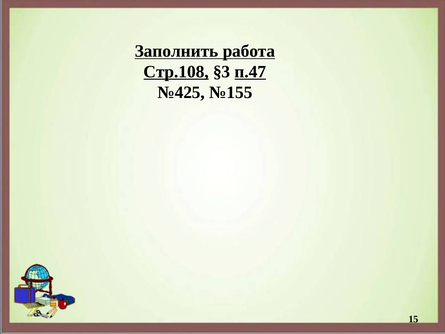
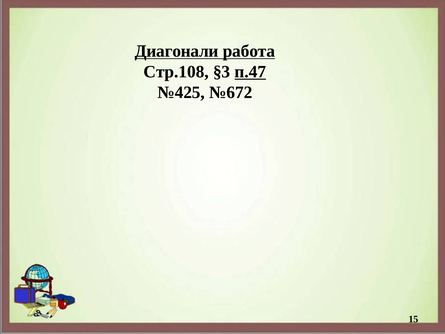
Заполнить: Заполнить -> Диагонали (177, 51)
Стр.108 underline: present -> none (176, 72)
№155: №155 -> №672 (231, 93)
